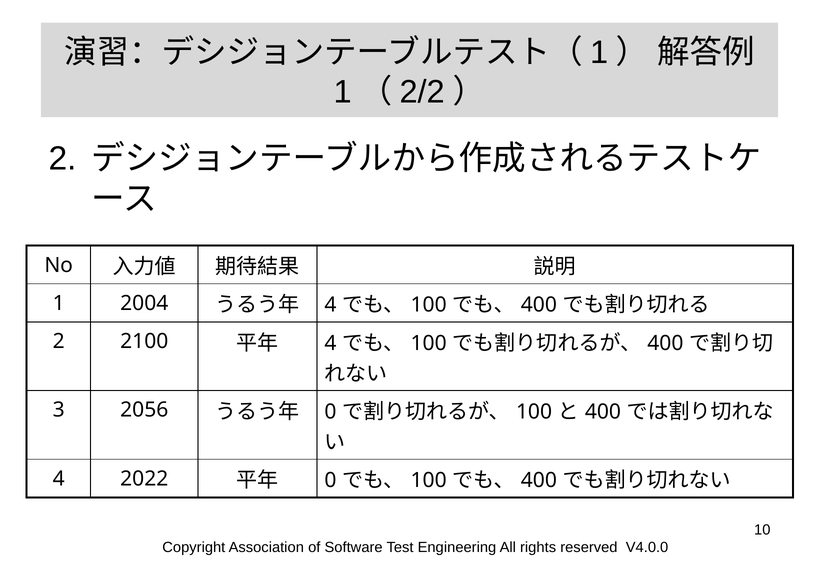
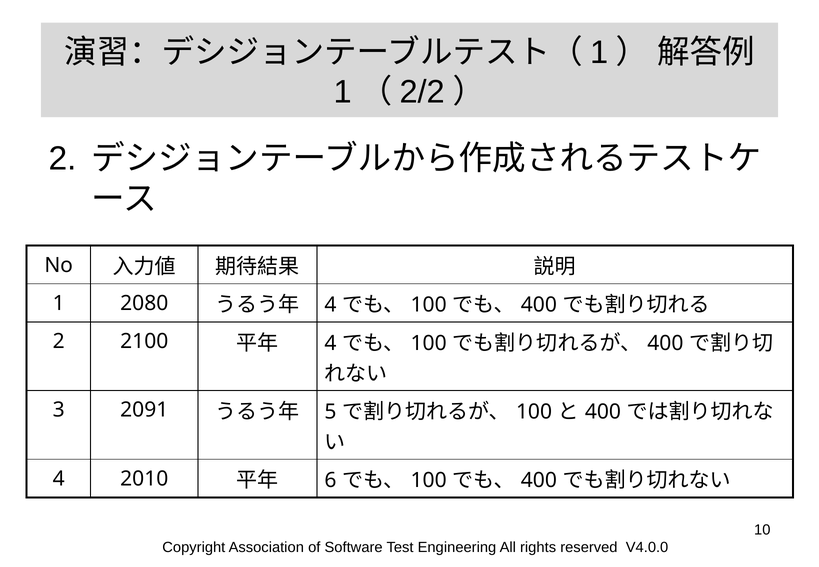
2004: 2004 -> 2080 (144, 303)
2056: 2056 -> 2091 (144, 410)
0: 0 -> 5 (330, 412)
2022: 2022 -> 2010 (144, 479)
0: 0 -> 6 (330, 481)
